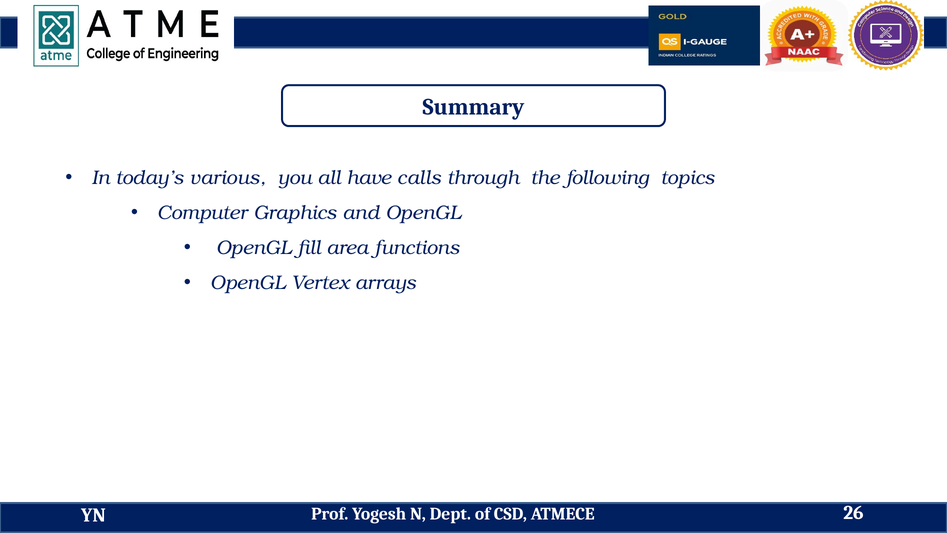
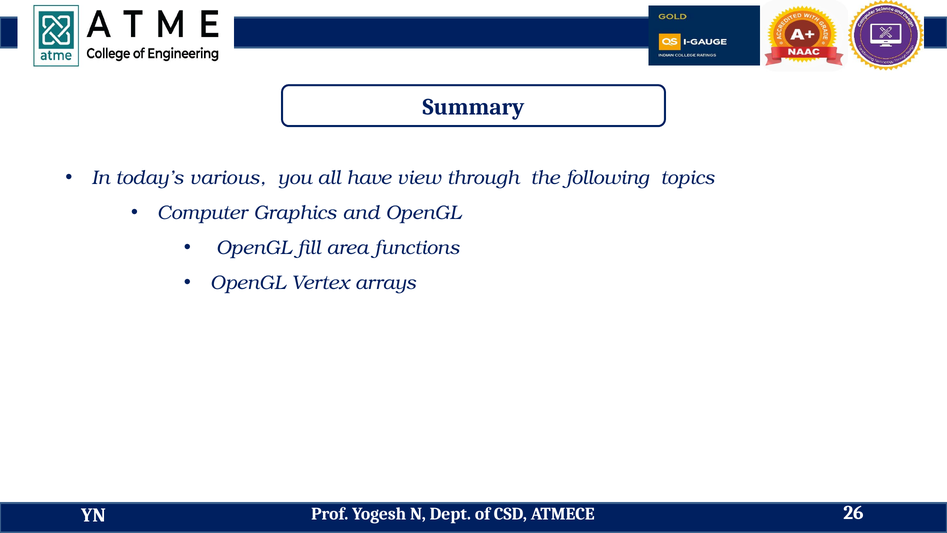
calls: calls -> view (419, 178)
